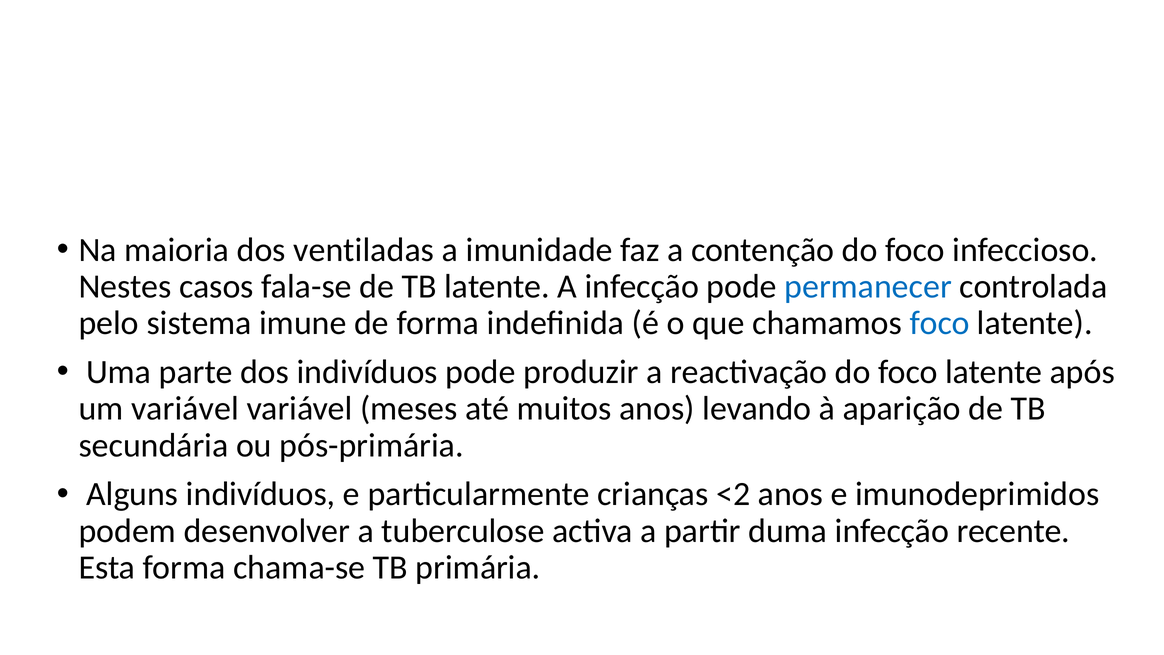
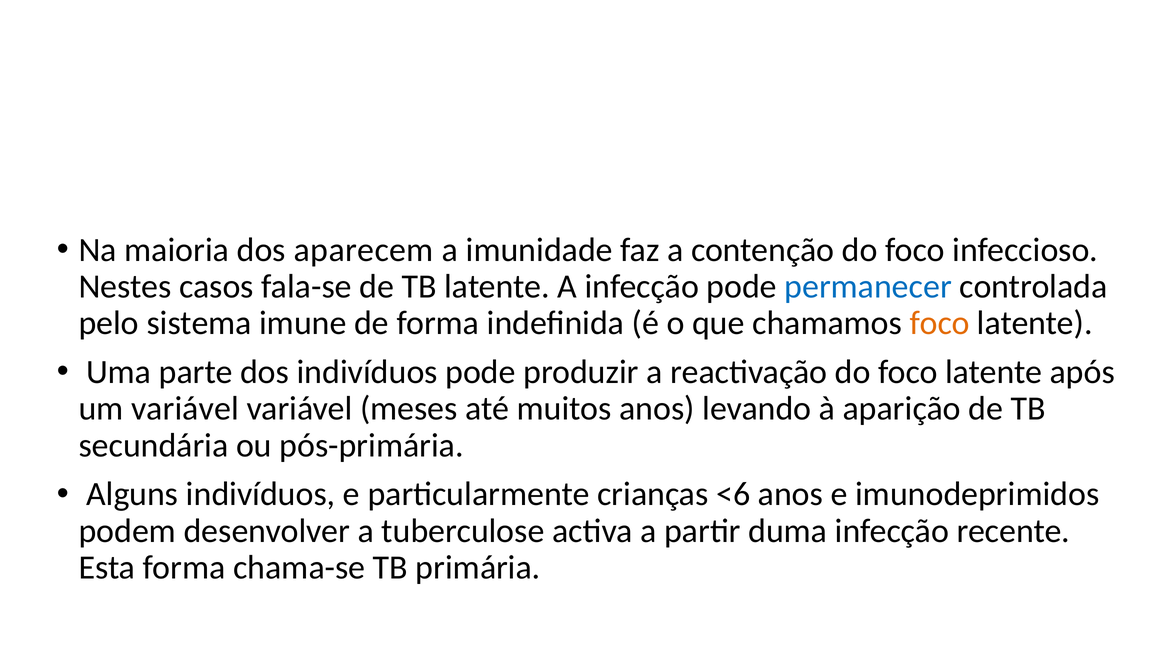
ventiladas: ventiladas -> aparecem (364, 250)
foco colour: blue -> orange (940, 323)
<2: <2 -> <6 (733, 494)
